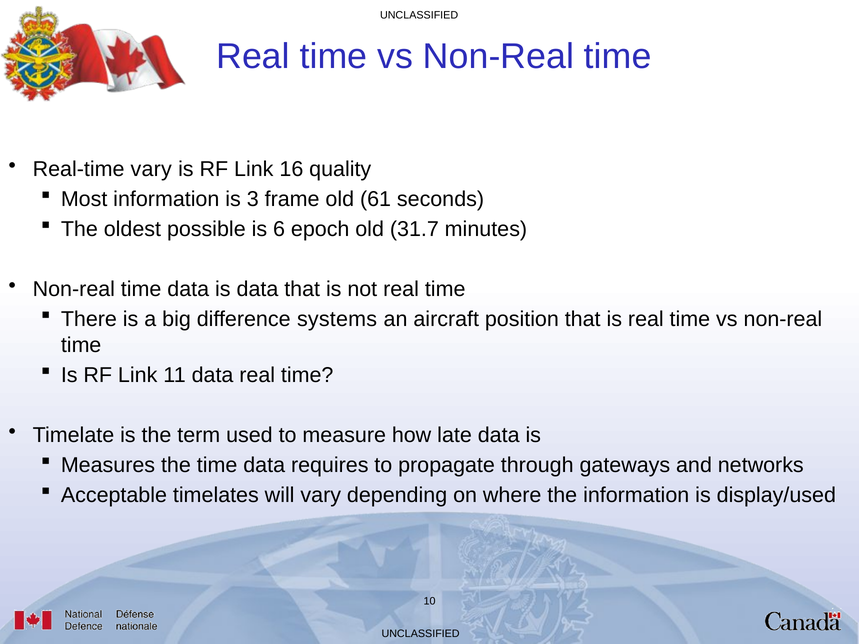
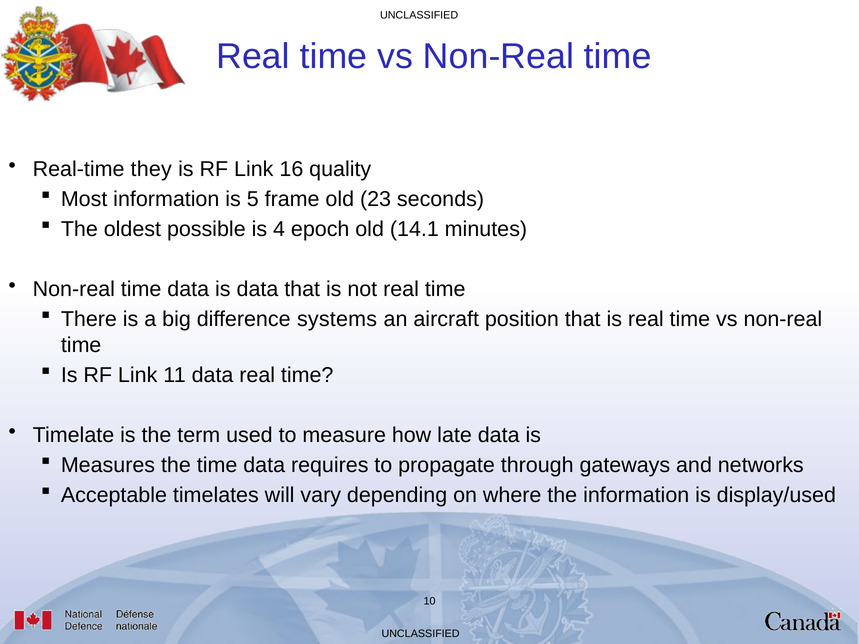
Real-time vary: vary -> they (151, 169)
3: 3 -> 5 (253, 199)
61: 61 -> 23 (376, 199)
6: 6 -> 4 (279, 229)
31.7: 31.7 -> 14.1 (414, 229)
